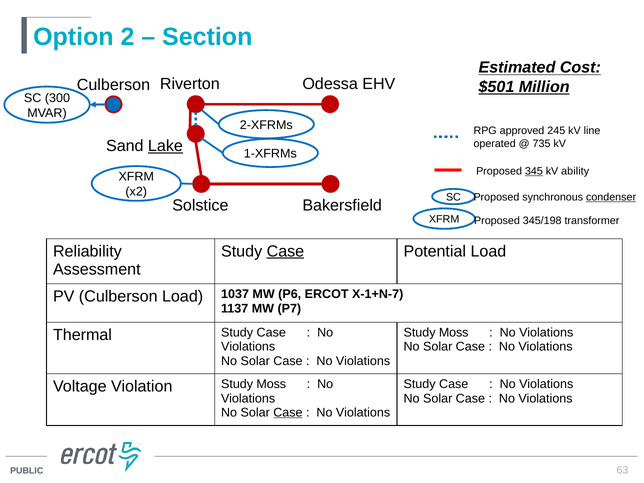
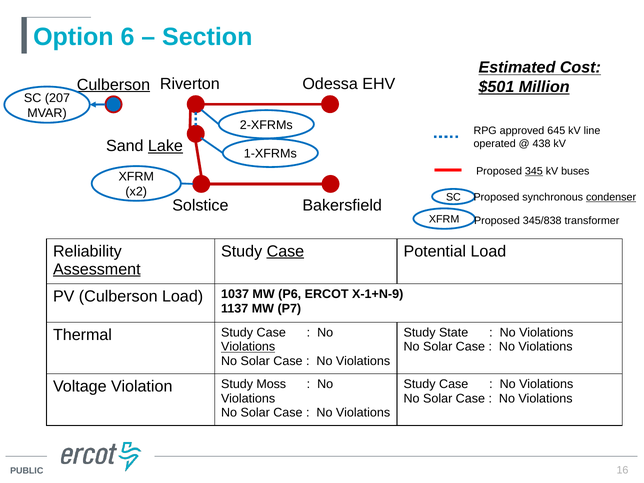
2: 2 -> 6 (127, 37)
Culberson underline: none -> present (113, 85)
300: 300 -> 207 (57, 98)
245: 245 -> 645 (556, 131)
735: 735 -> 438 (542, 144)
ability: ability -> buses (575, 171)
345/198: 345/198 -> 345/838 (542, 221)
Assessment underline: none -> present (97, 269)
X-1+N-7: X-1+N-7 -> X-1+N-9 (378, 294)
Moss: Moss -> State (454, 333)
Violations underline: none -> present (248, 347)
Case underline: present -> none (288, 412)
63: 63 -> 16 (623, 470)
